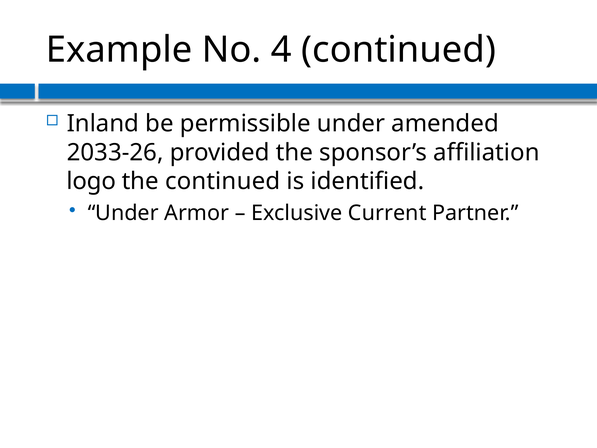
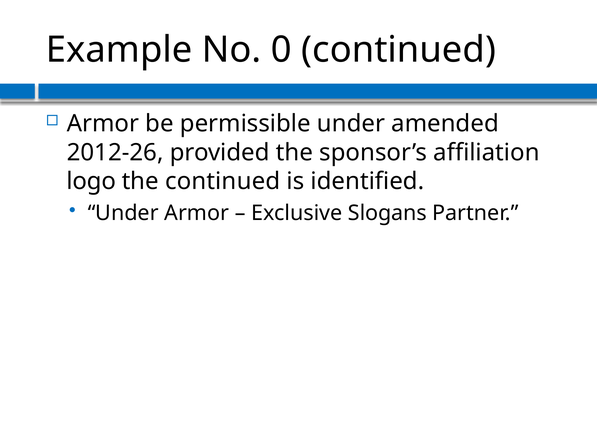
4: 4 -> 0 (281, 50)
Inland: Inland -> Armor (103, 124)
2033-26: 2033-26 -> 2012-26 (115, 152)
Current: Current -> Slogans (387, 213)
